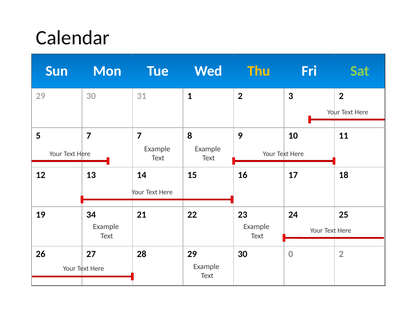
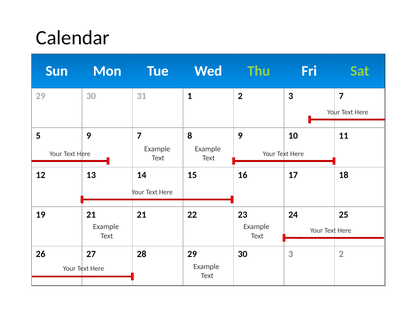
Thu colour: yellow -> light green (259, 71)
3 2: 2 -> 7 (341, 96)
5 7: 7 -> 9 (89, 136)
19 34: 34 -> 21 (91, 215)
30 0: 0 -> 3 (291, 254)
